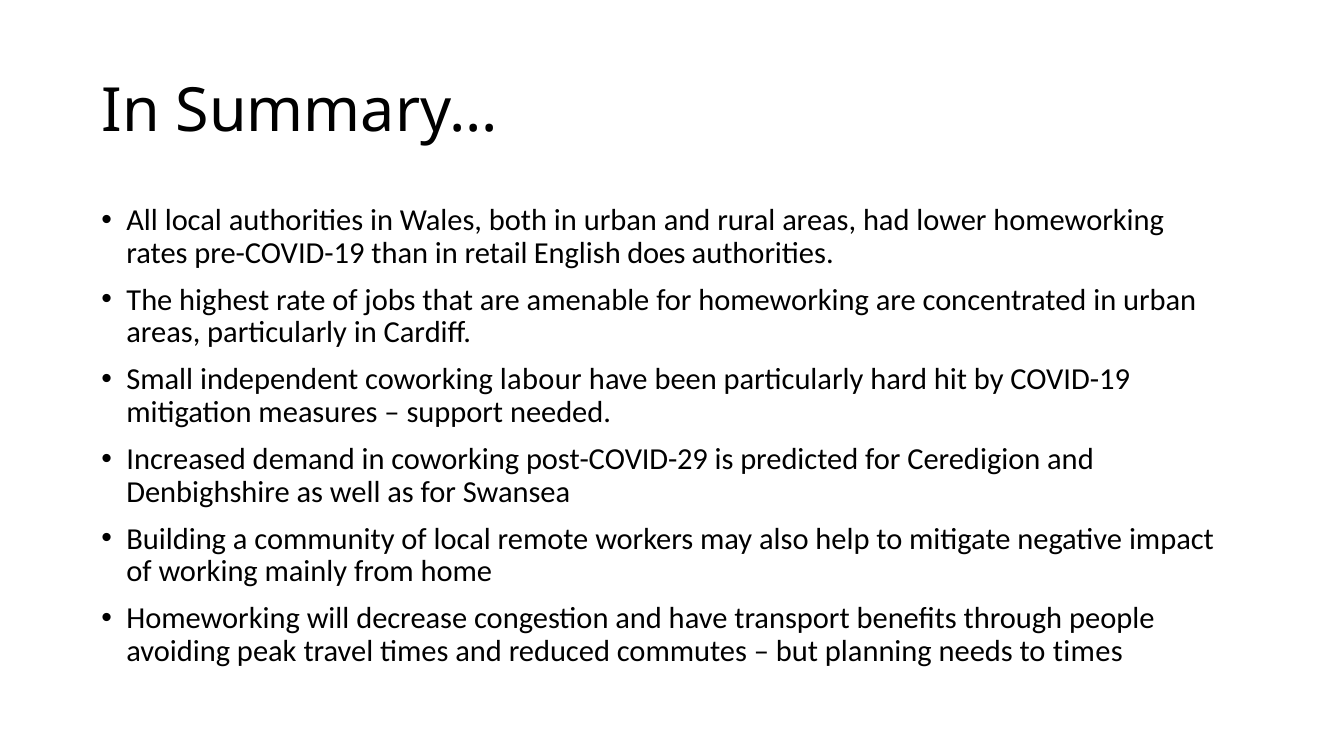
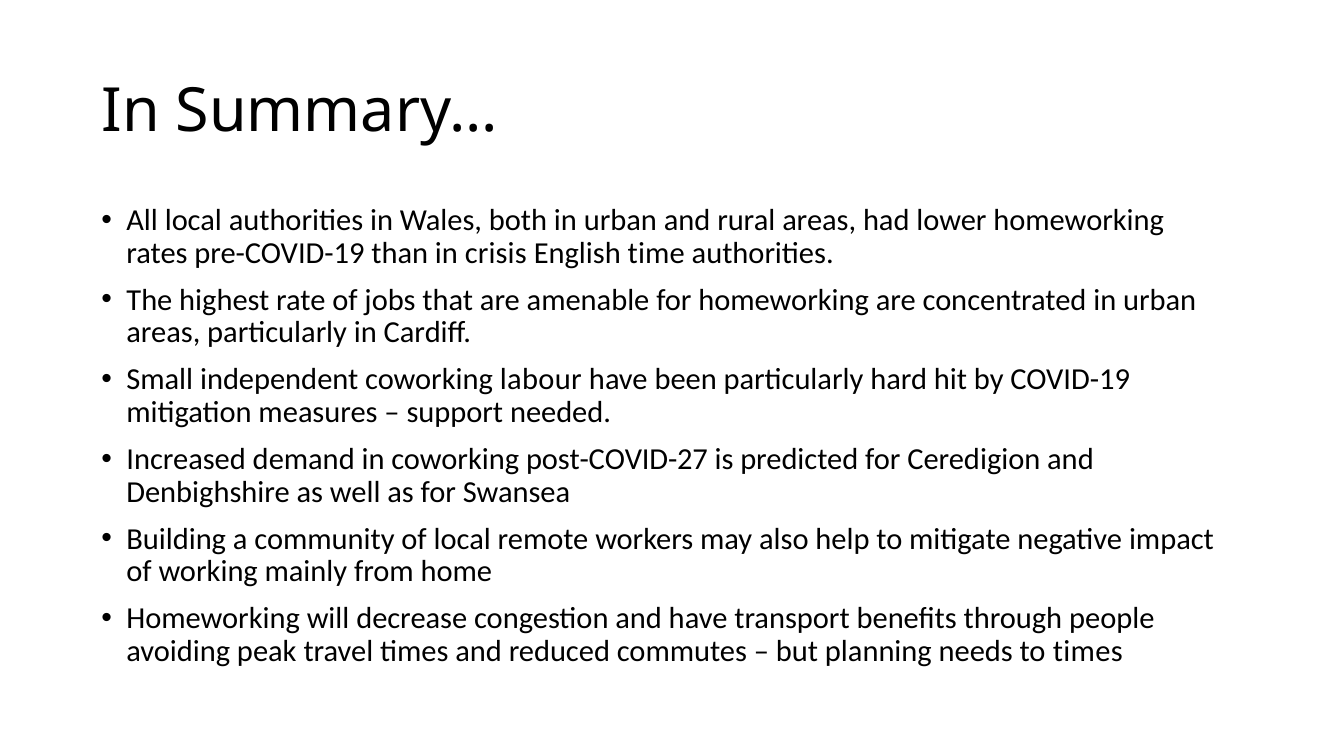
retail: retail -> crisis (496, 253)
does: does -> time (656, 253)
post-COVID-29: post-COVID-29 -> post-COVID-27 (617, 460)
